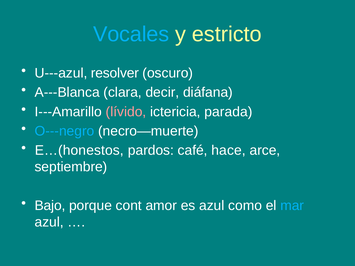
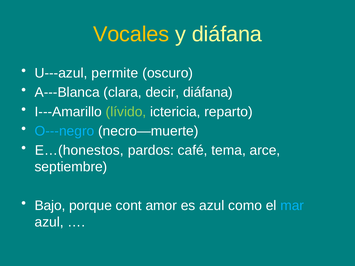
Vocales colour: light blue -> yellow (131, 34)
y estricto: estricto -> diáfana (227, 34)
resolver: resolver -> permite (115, 73)
lívido colour: pink -> light green (126, 112)
parada: parada -> reparto (229, 112)
hace: hace -> tema (229, 151)
